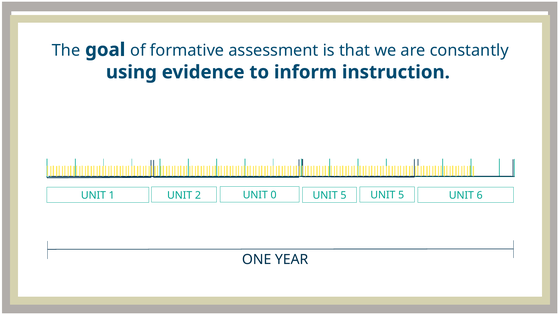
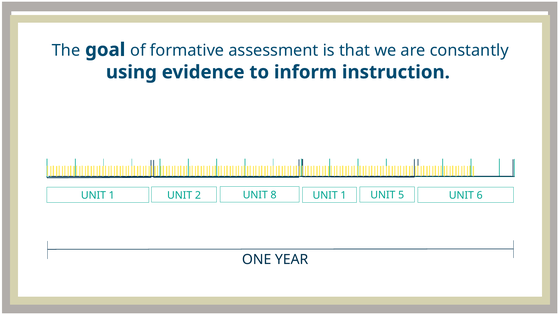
0: 0 -> 8 (274, 195)
5: 5 -> 1 (343, 195)
